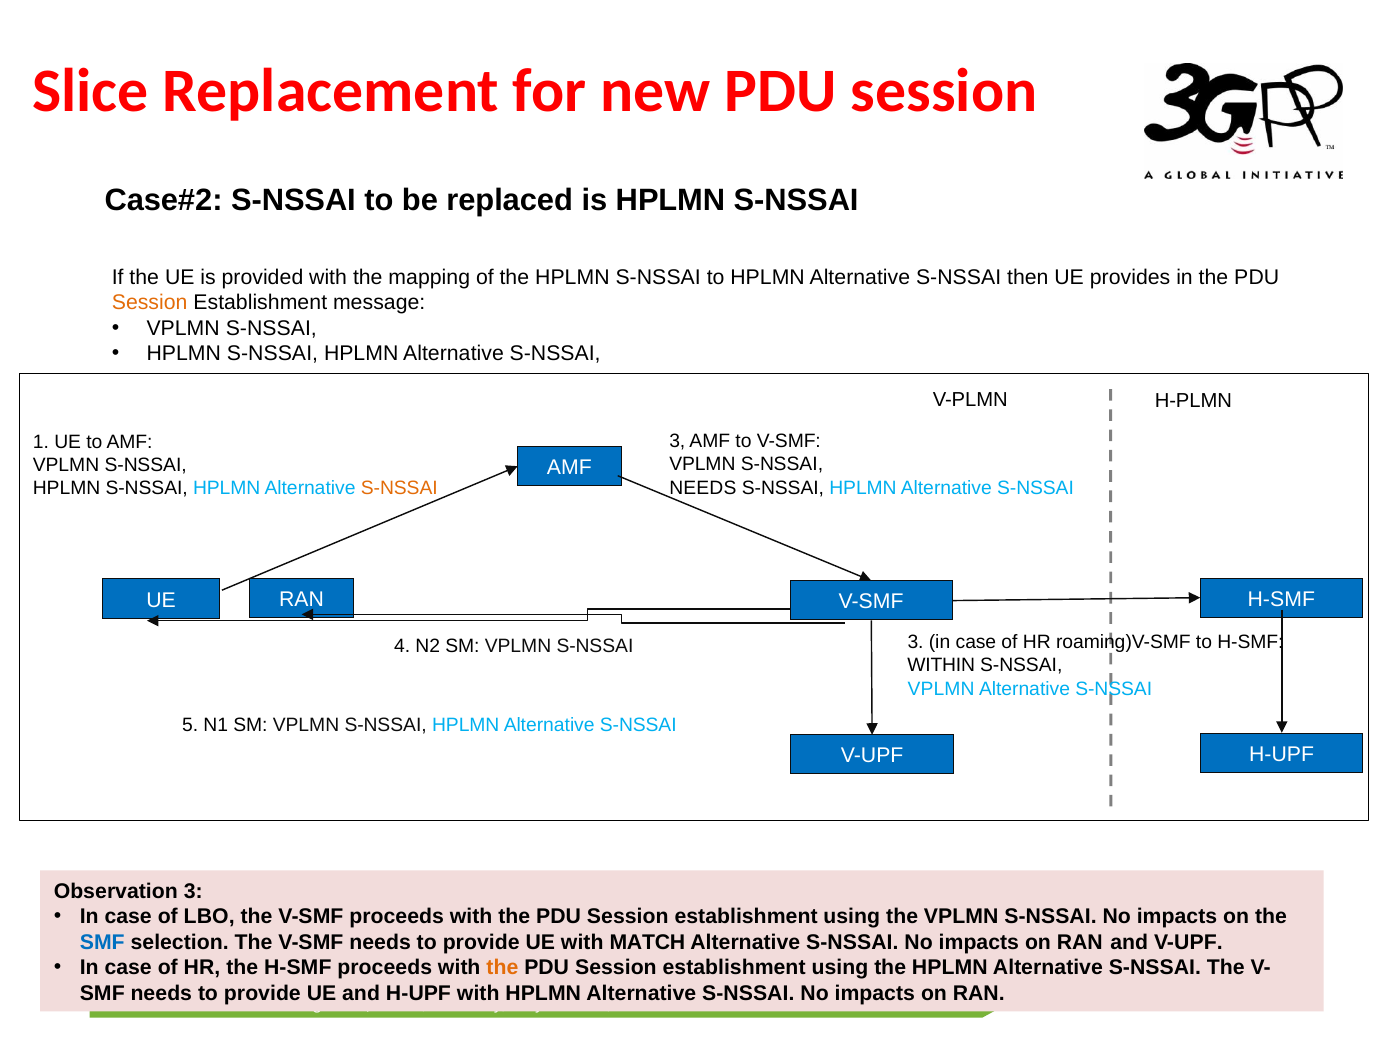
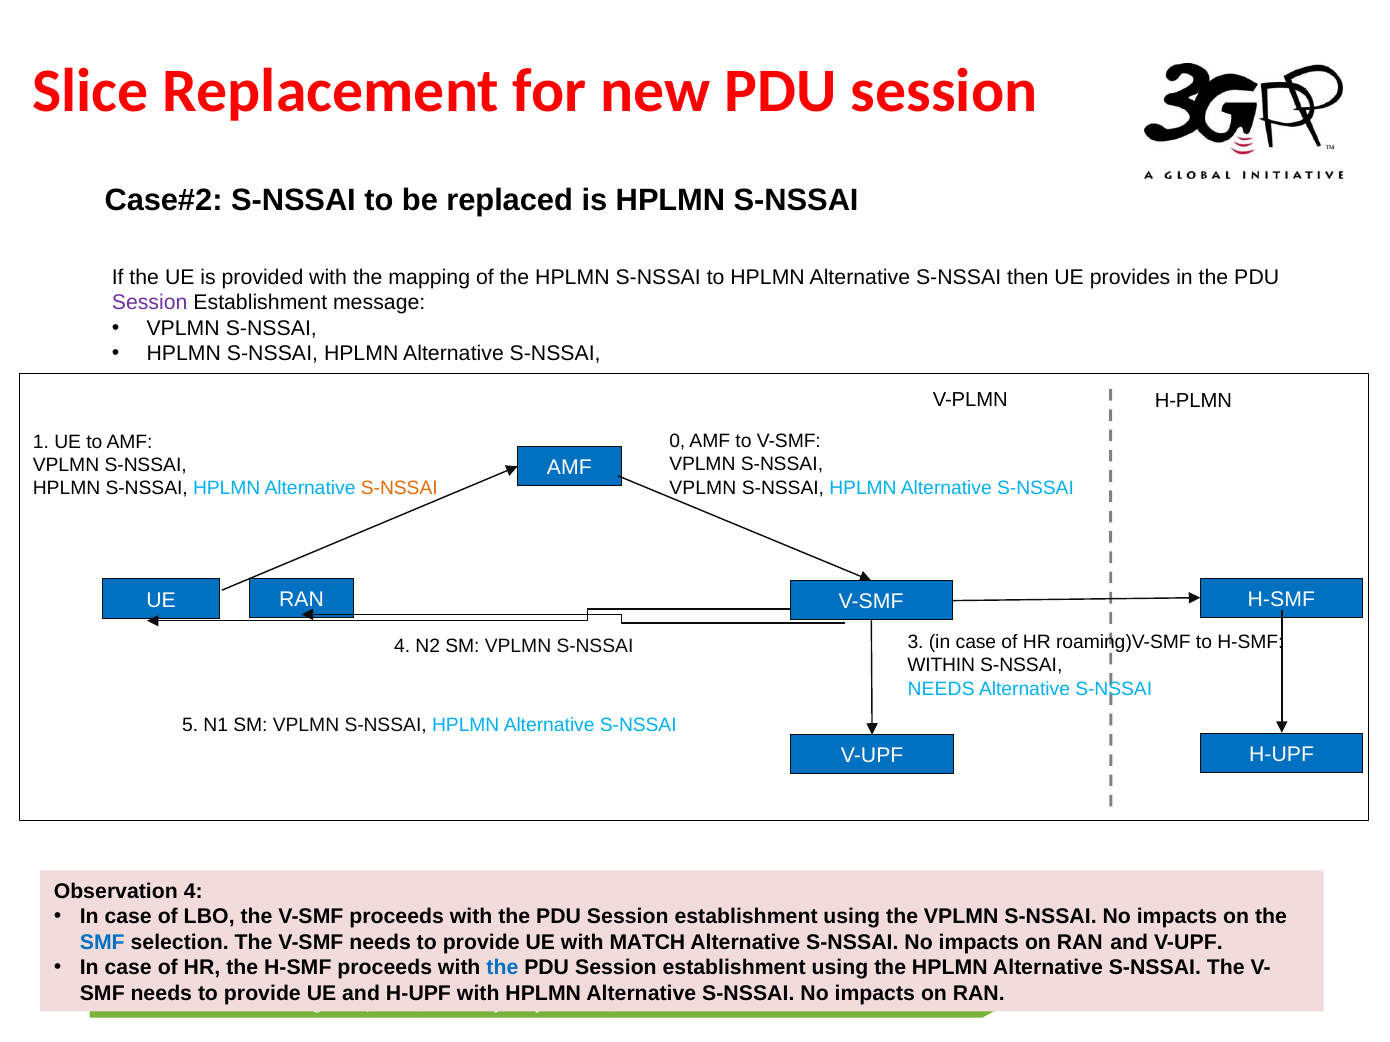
Session colour: orange -> purple (150, 303)
3: 3 -> 0 (677, 441)
NEEDS: NEEDS -> VPLMN (703, 488)
VPLMN: VPLMN -> NEEDS (941, 689)
Observation 3: 3 -> 4 (193, 892)
the colour: orange -> blue (502, 968)
